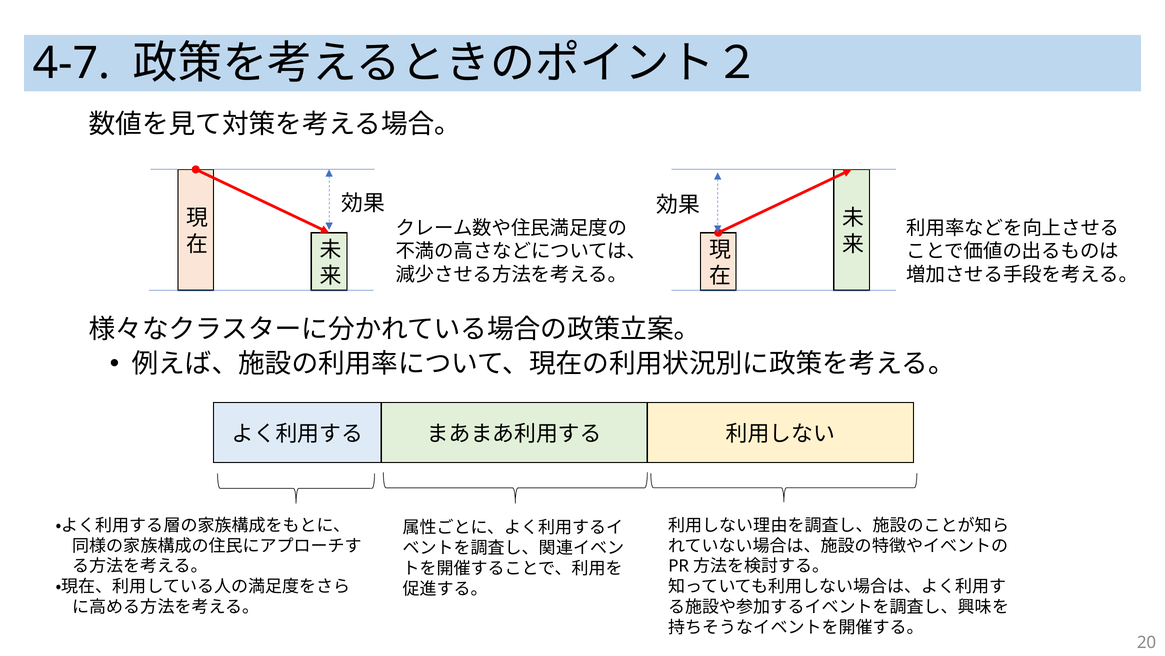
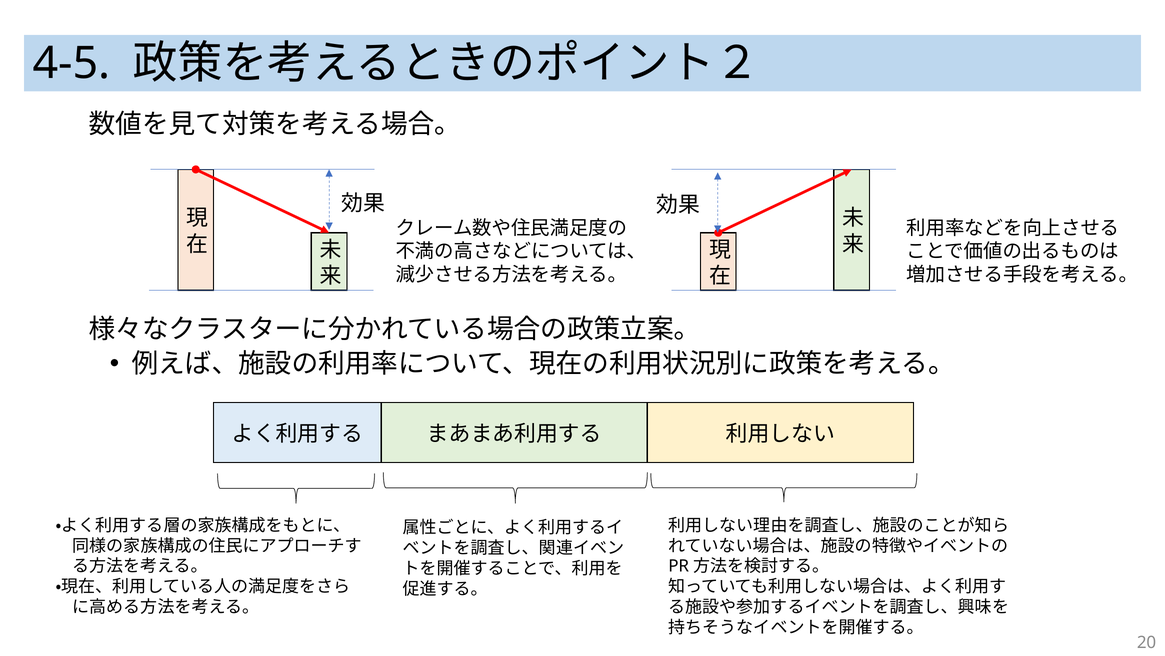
4-7: 4-7 -> 4-5 (72, 63)
